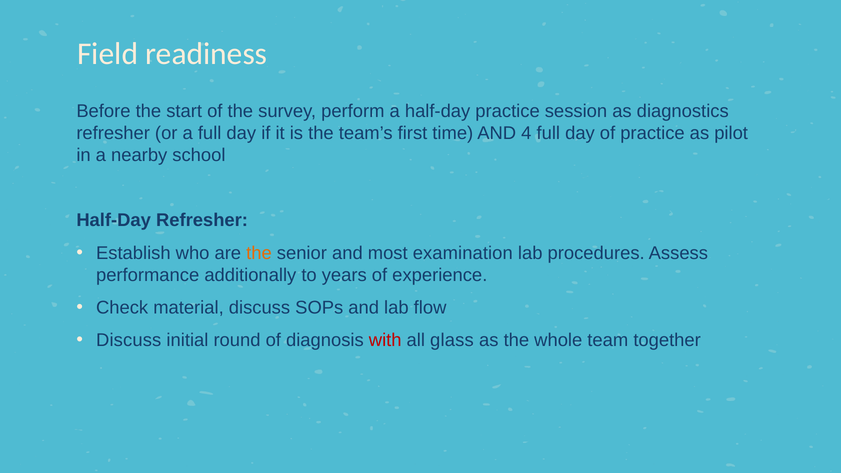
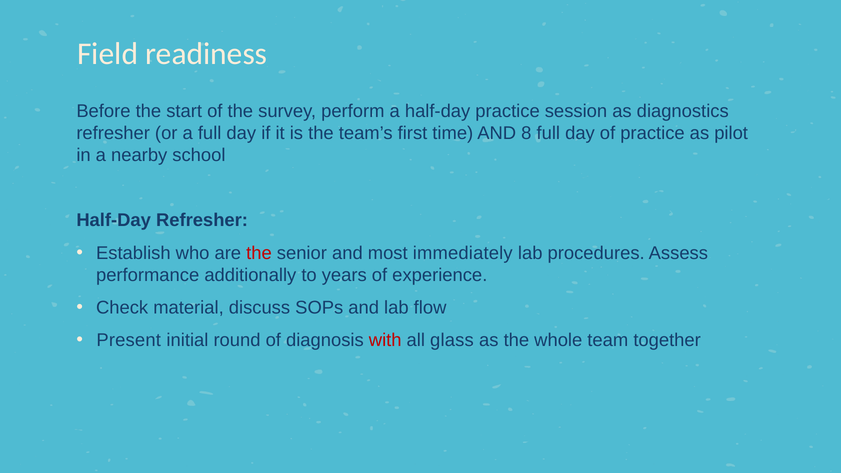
4: 4 -> 8 (526, 133)
the colour: orange -> red (259, 253)
examination: examination -> immediately (463, 253)
Discuss: Discuss -> Present (129, 340)
